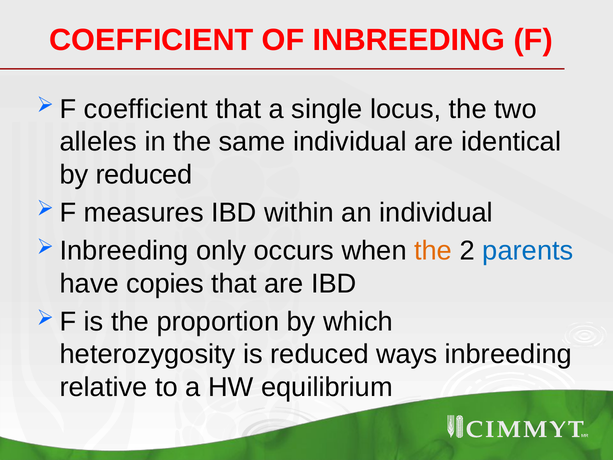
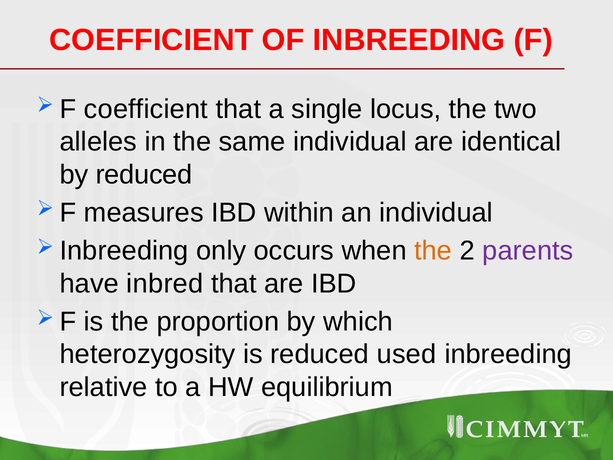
parents colour: blue -> purple (528, 251)
copies: copies -> inbred (165, 283)
ways: ways -> used (407, 354)
